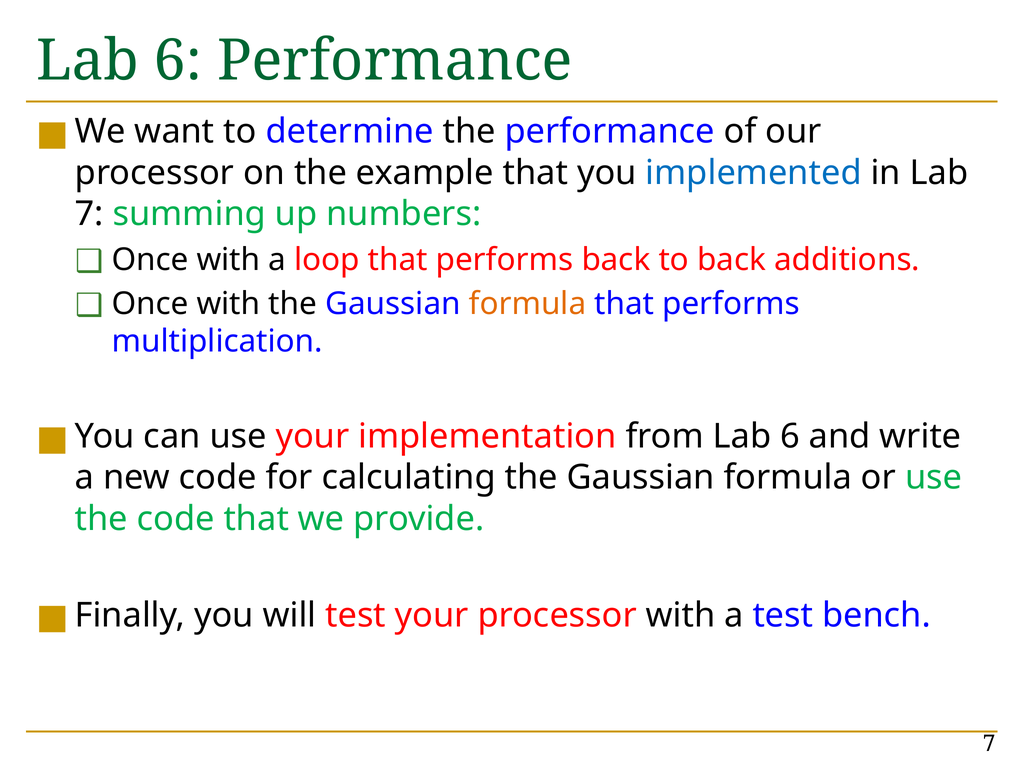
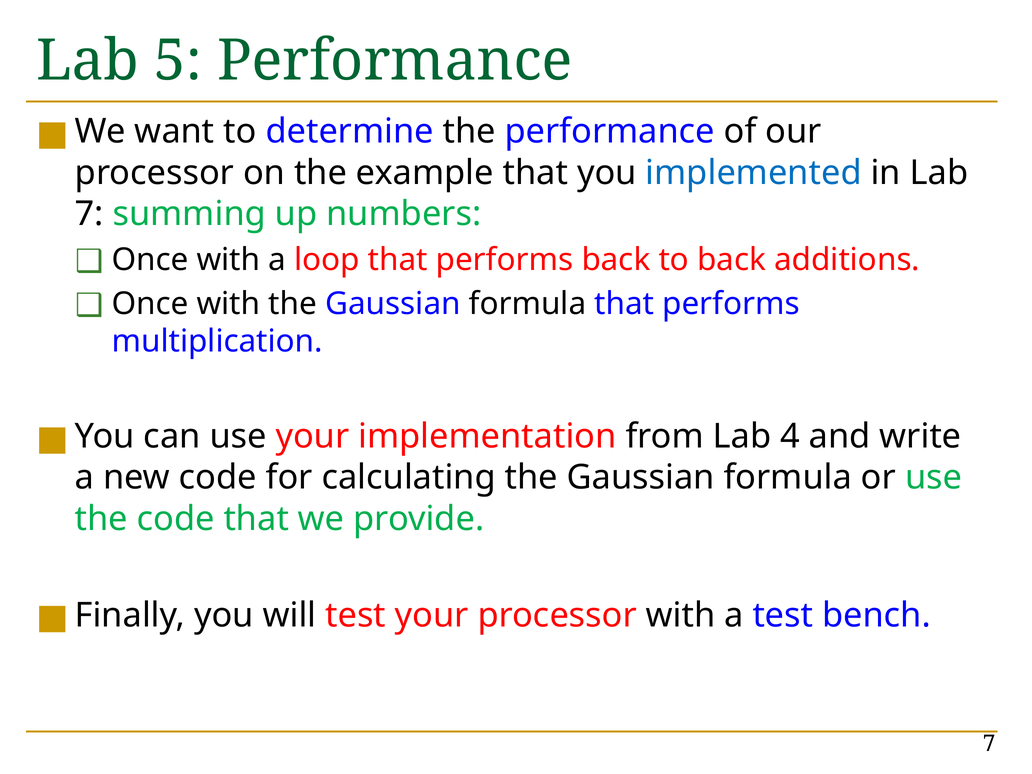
6: 6 -> 5 (178, 61)
formula colour: orange -> black (528, 304)
from Lab 6: 6 -> 4 (790, 436)
